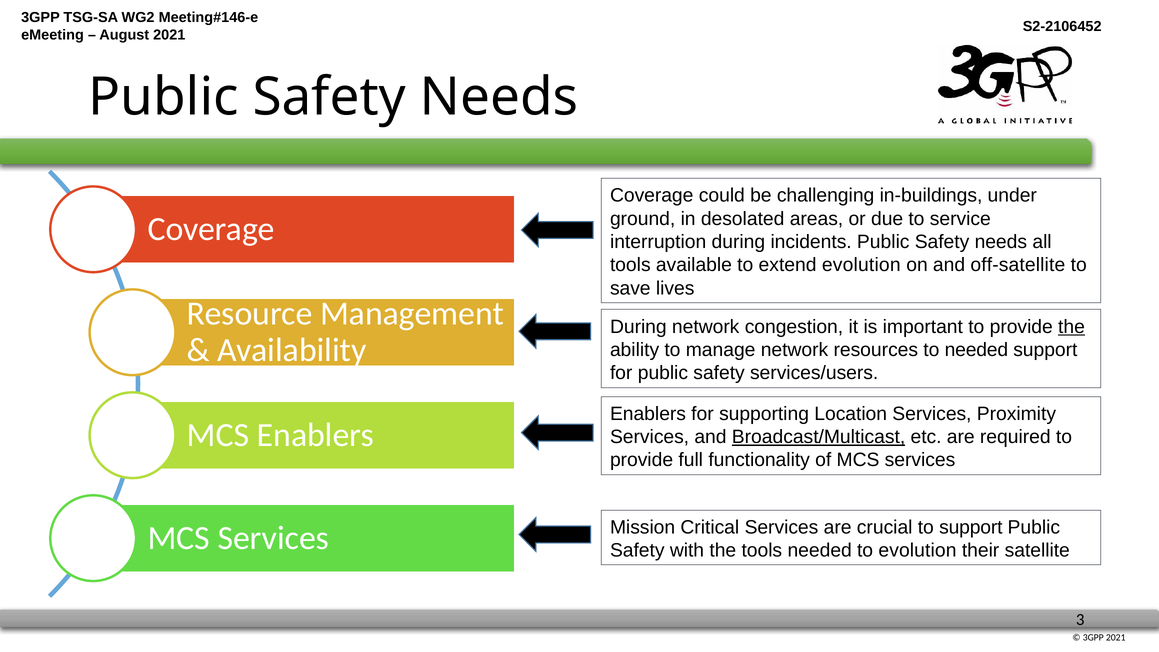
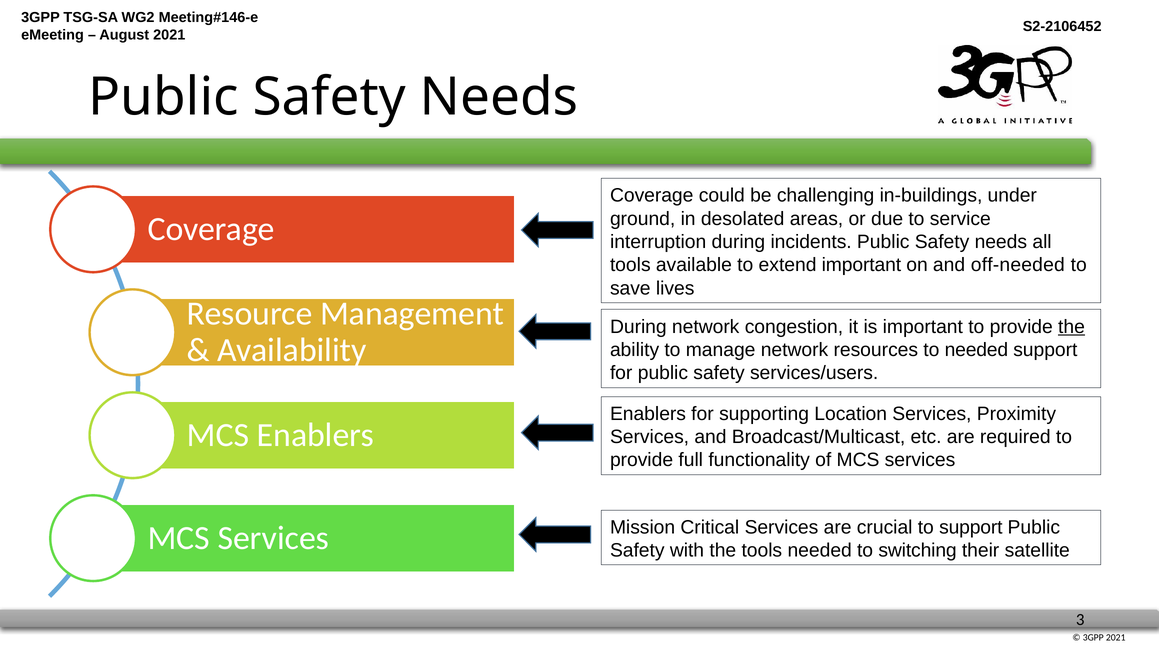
extend evolution: evolution -> important (861, 265)
off-satellite: off-satellite -> off-needed (1018, 265)
Broadcast/Multicast underline: present -> none (819, 437)
to evolution: evolution -> switching (918, 550)
